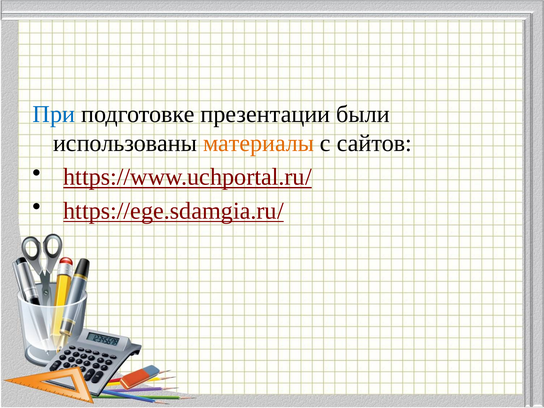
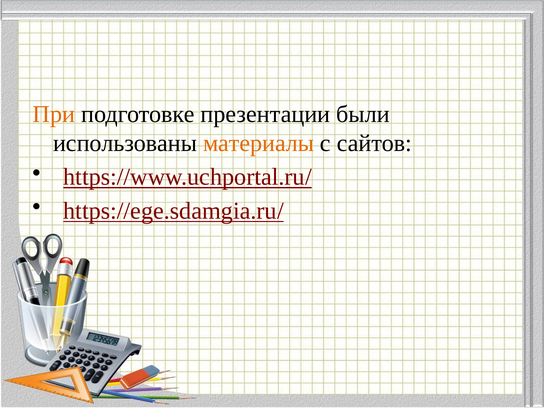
При colour: blue -> orange (54, 114)
